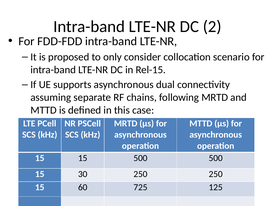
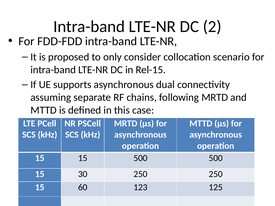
725: 725 -> 123 (140, 187)
